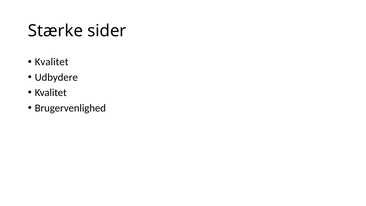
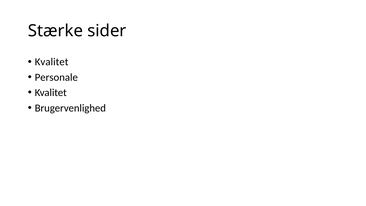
Udbydere: Udbydere -> Personale (56, 77)
